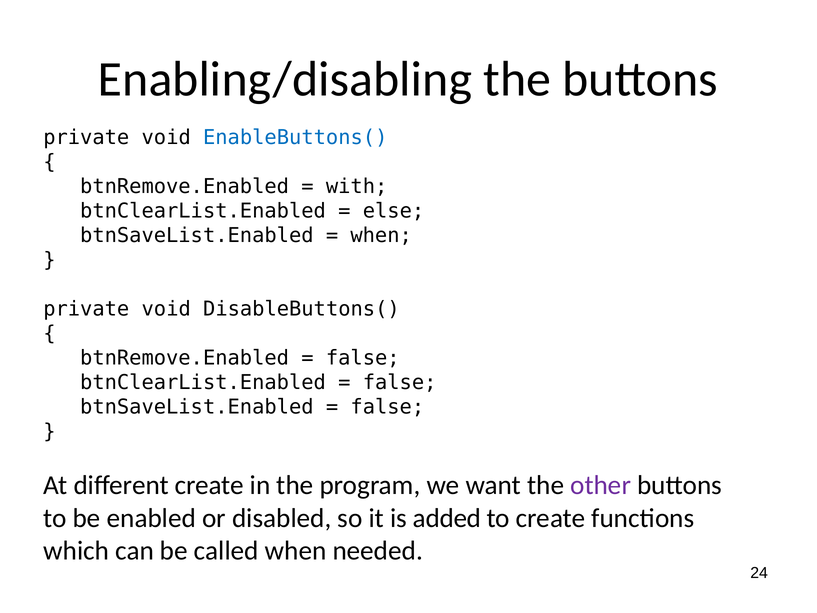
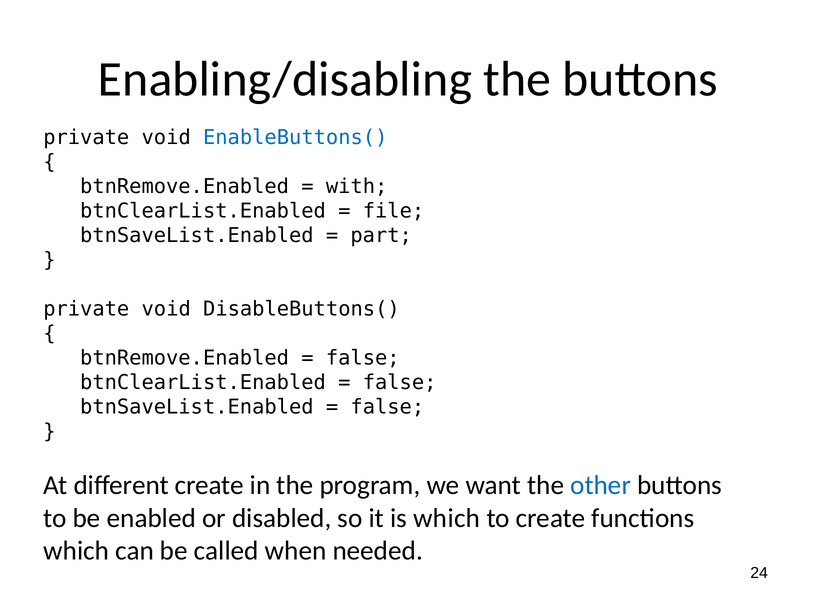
else: else -> file (394, 211)
when: when -> part (381, 235)
other colour: purple -> blue (601, 485)
is added: added -> which (447, 518)
